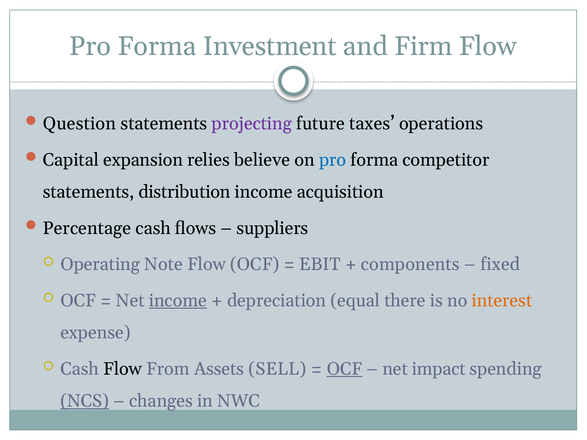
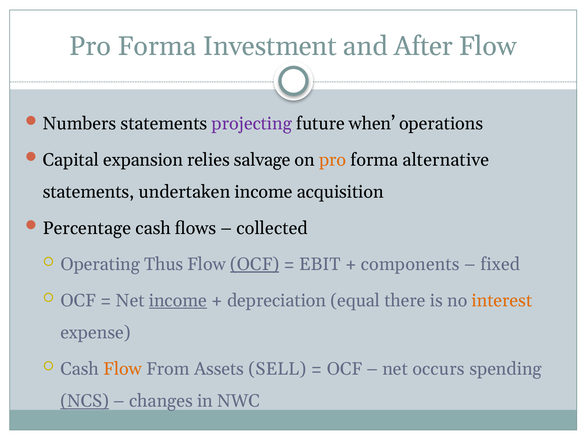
Firm: Firm -> After (423, 46)
Question: Question -> Numbers (80, 124)
taxes: taxes -> when (372, 124)
believe: believe -> salvage (262, 160)
pro colour: blue -> orange (333, 160)
competitor: competitor -> alternative (446, 160)
distribution: distribution -> undertaken (184, 192)
suppliers: suppliers -> collected (272, 228)
Note: Note -> Thus (164, 264)
OCF underline: none -> present (255, 264)
Flow colour: black -> orange (123, 369)
OCF underline: present -> none (345, 369)
impact: impact -> occurs (439, 369)
